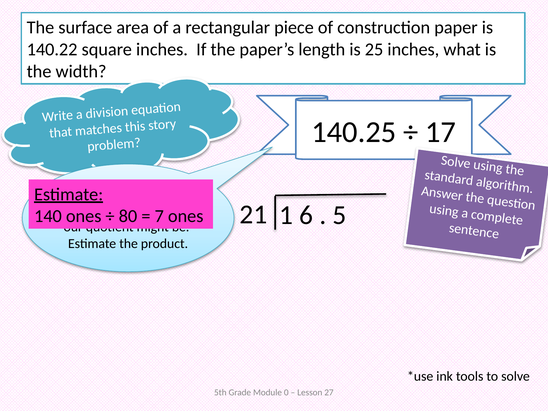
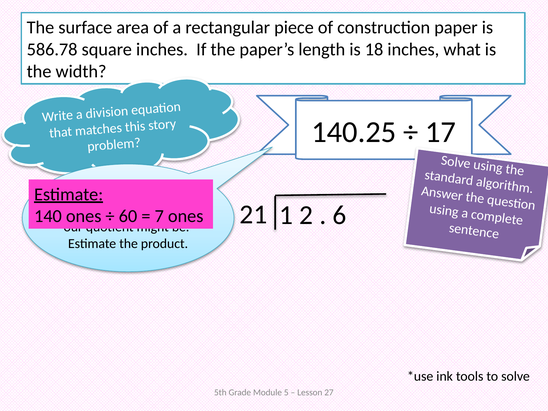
140.22: 140.22 -> 586.78 (52, 50)
25: 25 -> 18 (374, 50)
6: 6 -> 2 (306, 215)
5: 5 -> 6 (339, 215)
80: 80 -> 60 (128, 216)
0: 0 -> 5 (286, 392)
